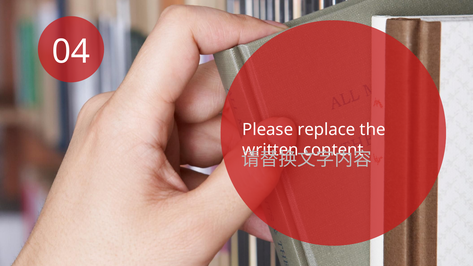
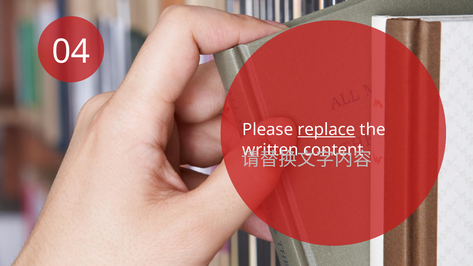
replace underline: none -> present (326, 130)
